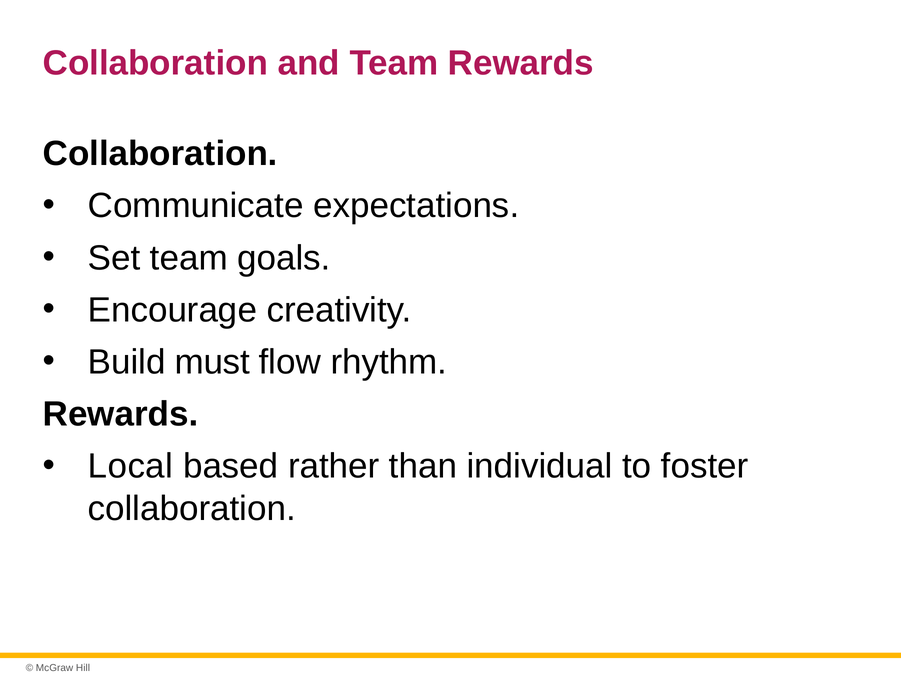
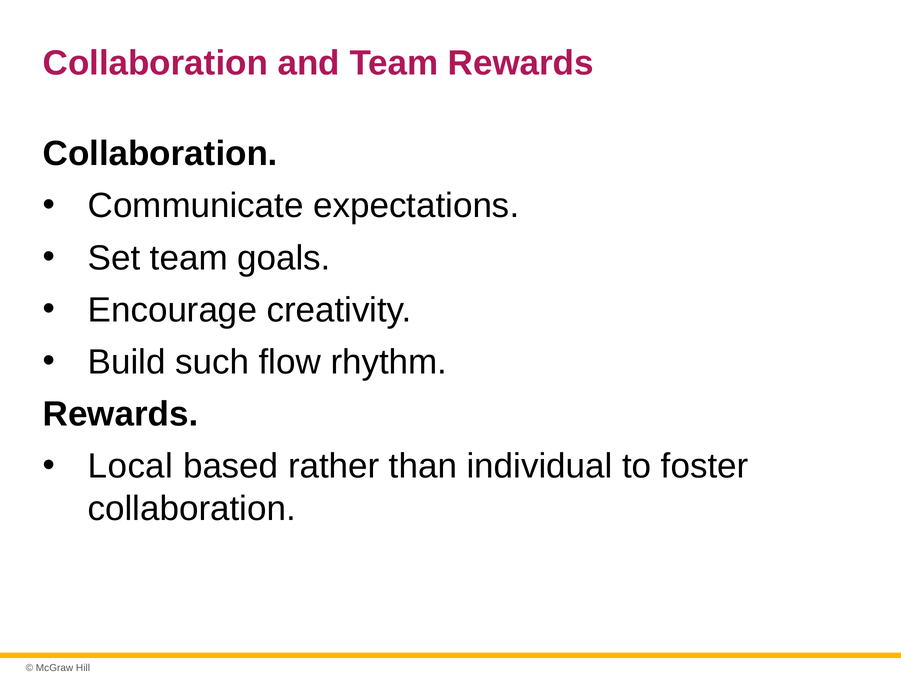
must: must -> such (212, 362)
